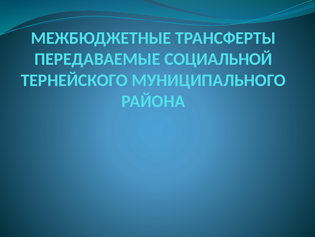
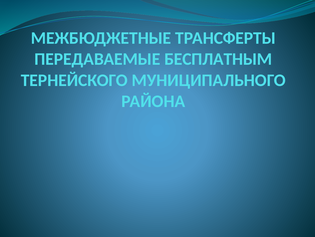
СОЦИАЛЬНОЙ: СОЦИАЛЬНОЙ -> БЕСПЛАТНЫМ (218, 59)
